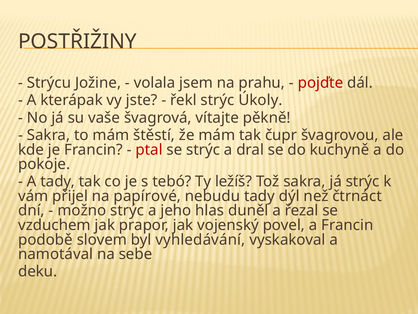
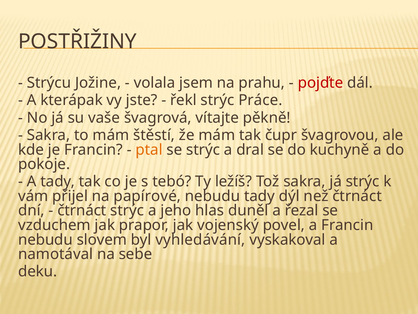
Úkoly: Úkoly -> Práce (260, 100)
ptal colour: red -> orange (149, 149)
možno: možno -> čtrnáct (82, 210)
podobě: podobě -> nebudu (45, 239)
